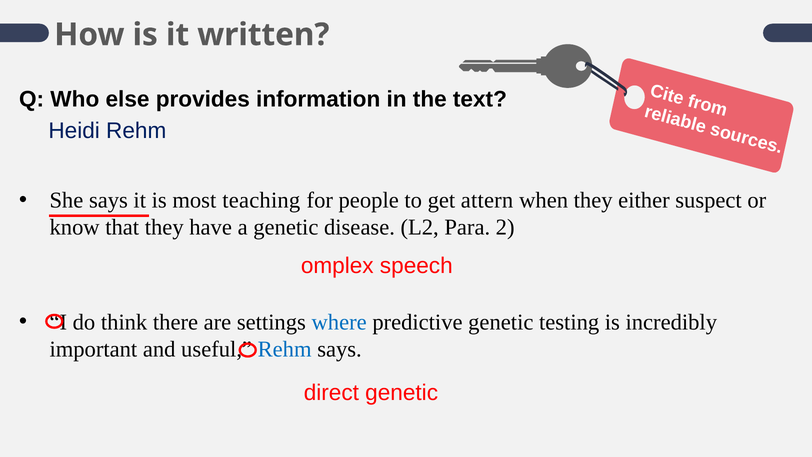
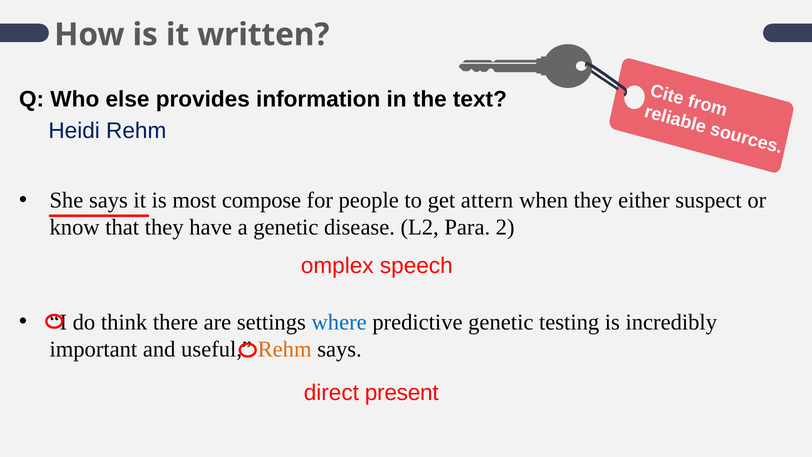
teaching: teaching -> compose (262, 200)
Rehm colour: blue -> orange (285, 349)
direct genetic: genetic -> present (402, 393)
